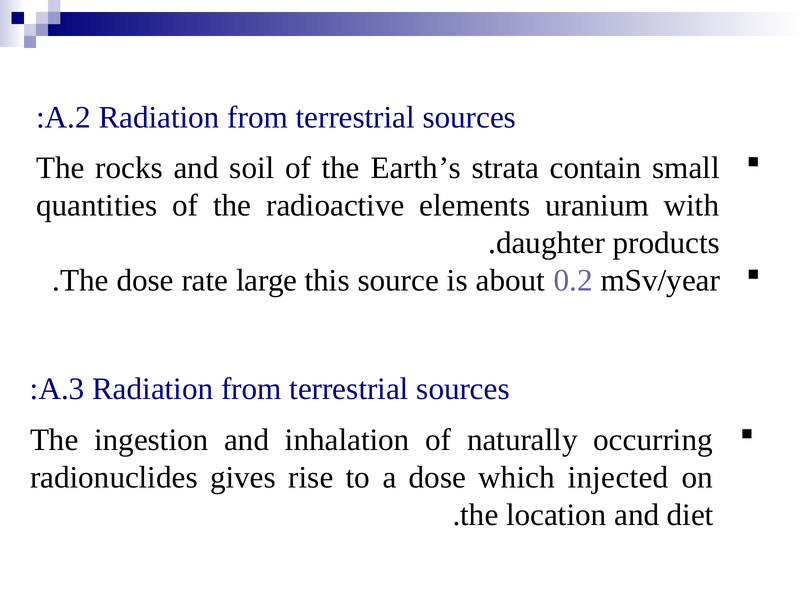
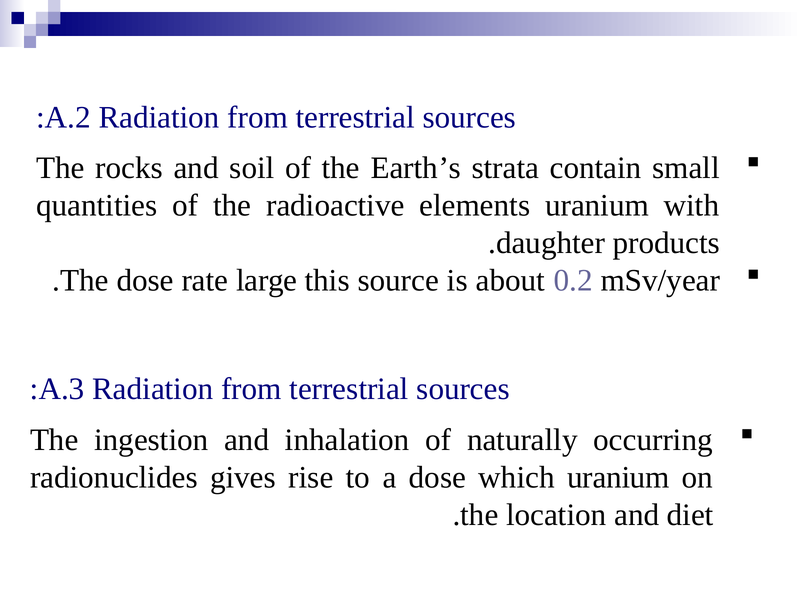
which injected: injected -> uranium (618, 478)
